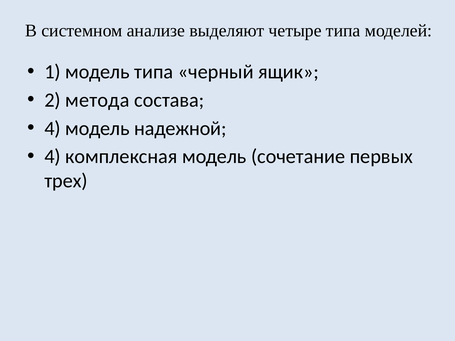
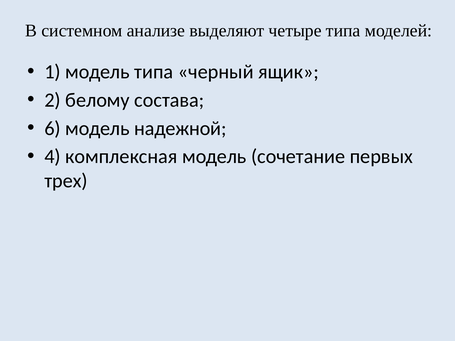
метода: метода -> белому (98, 100)
4: 4 -> 6 (53, 128)
